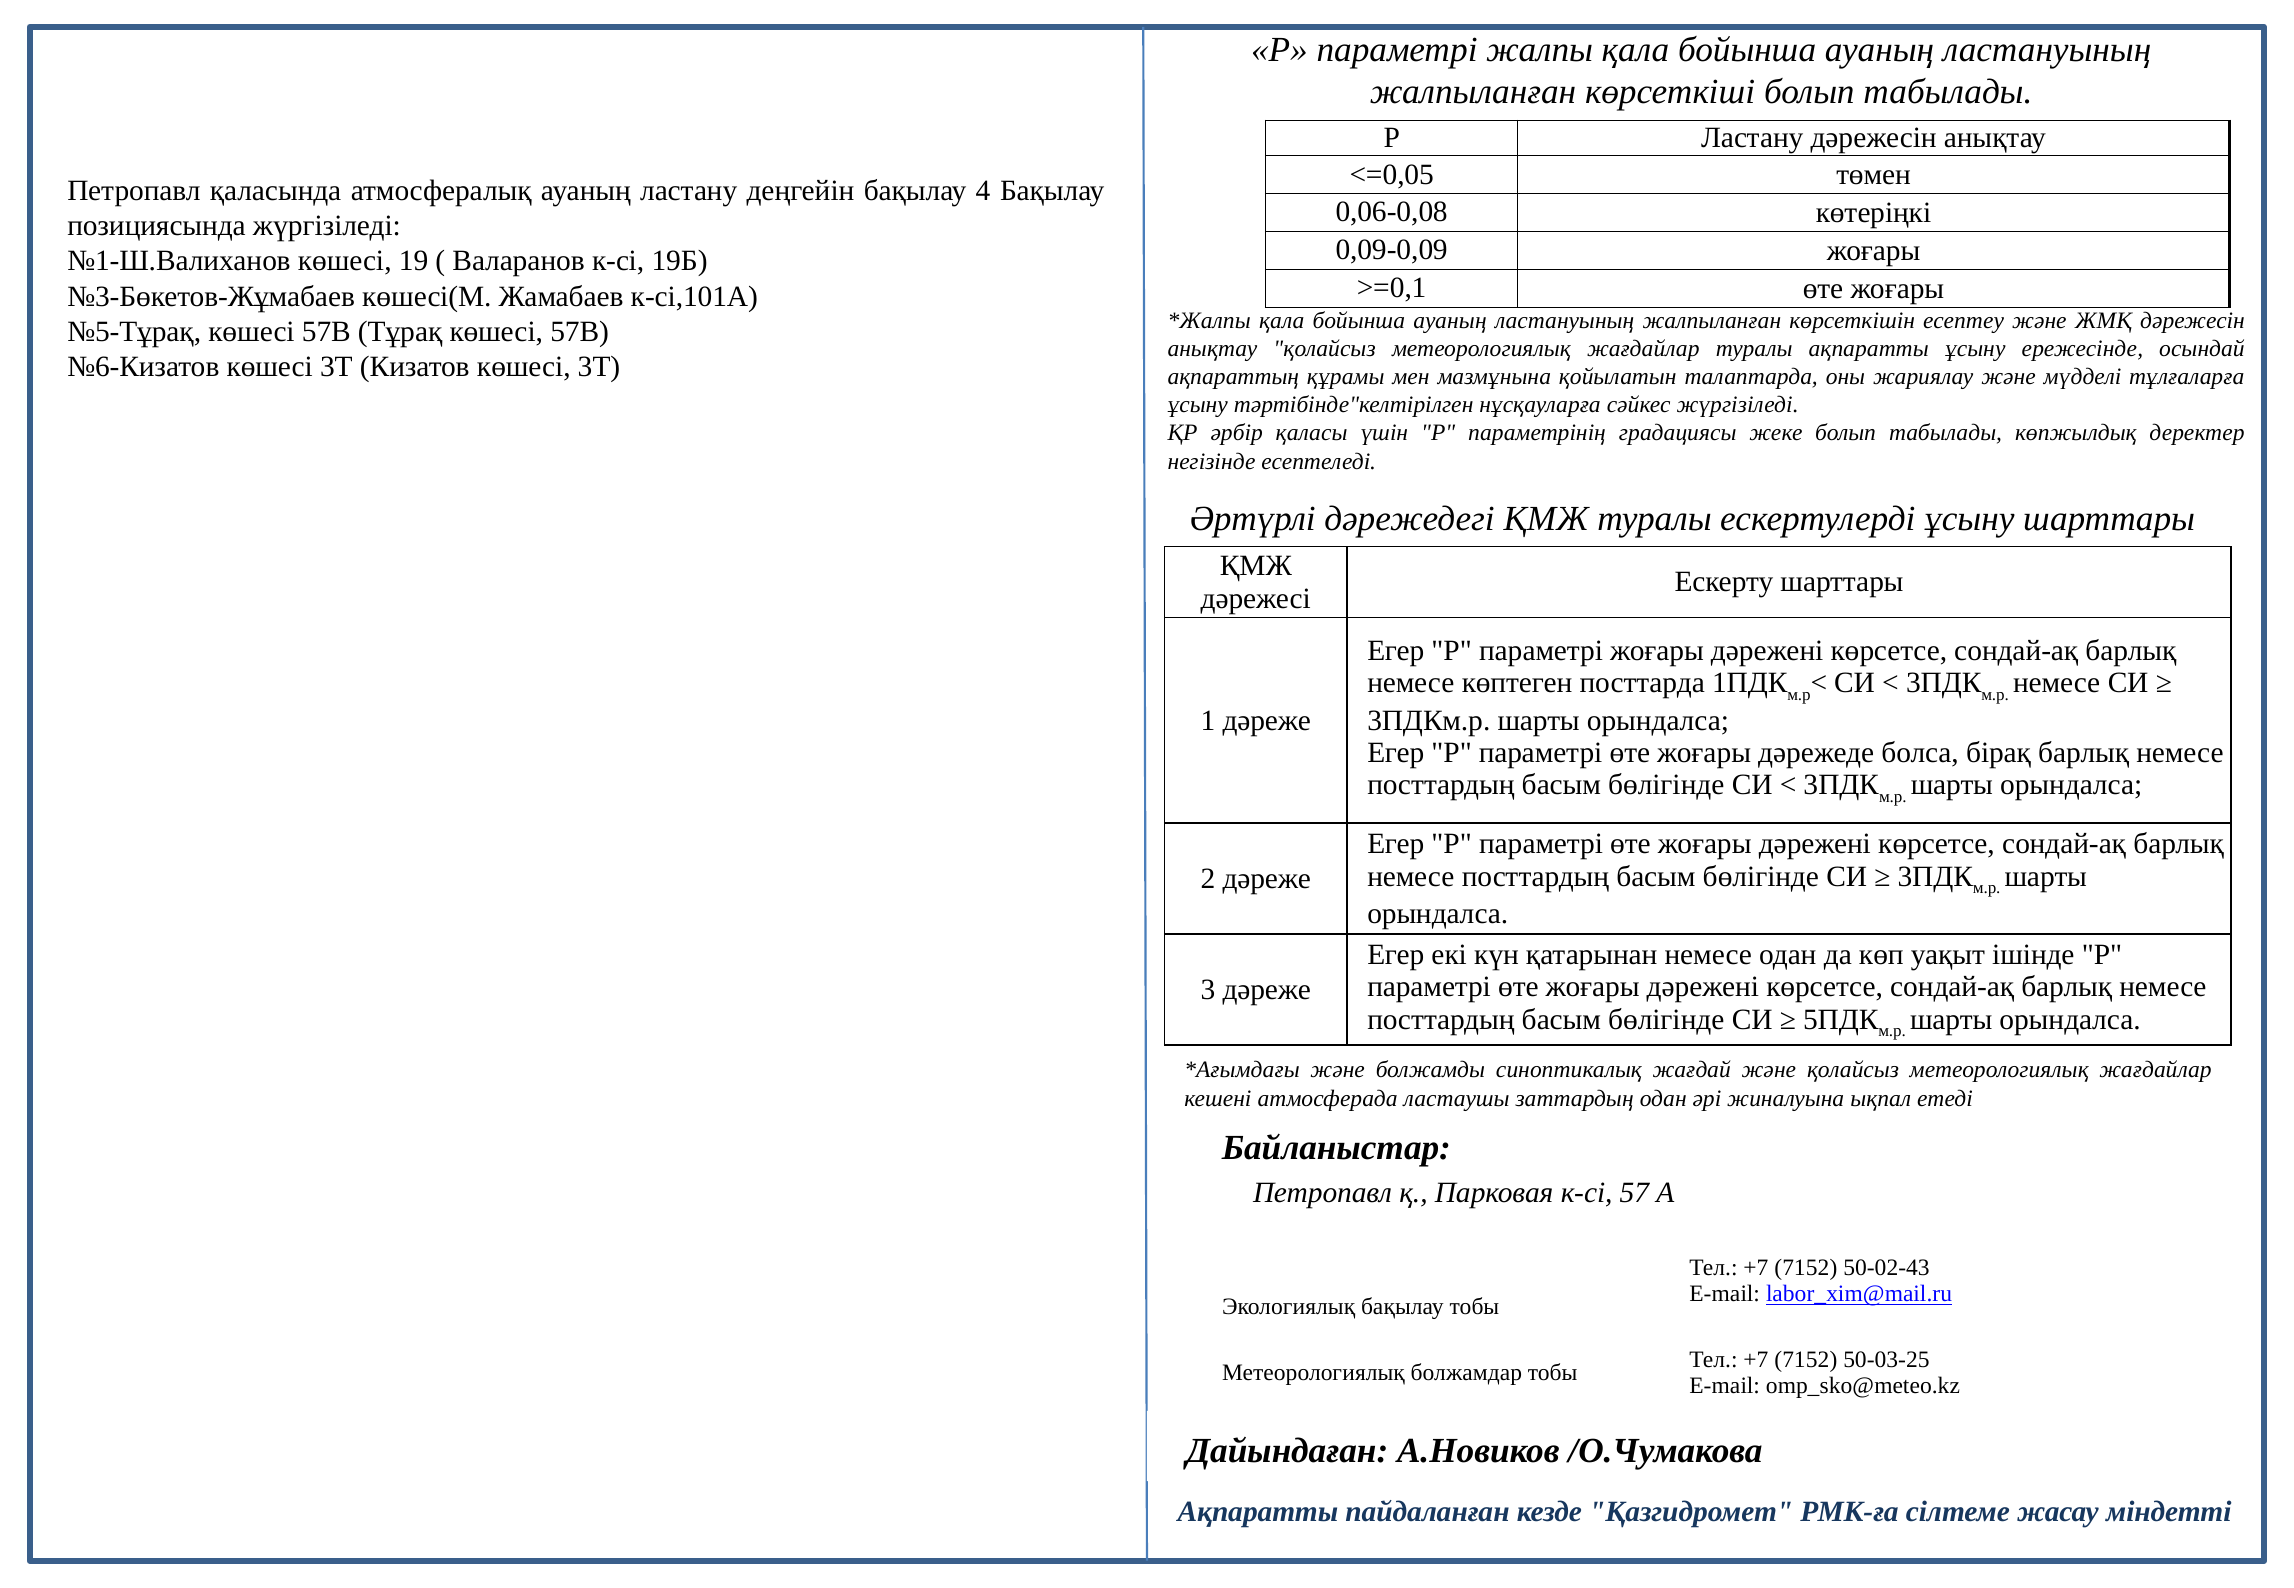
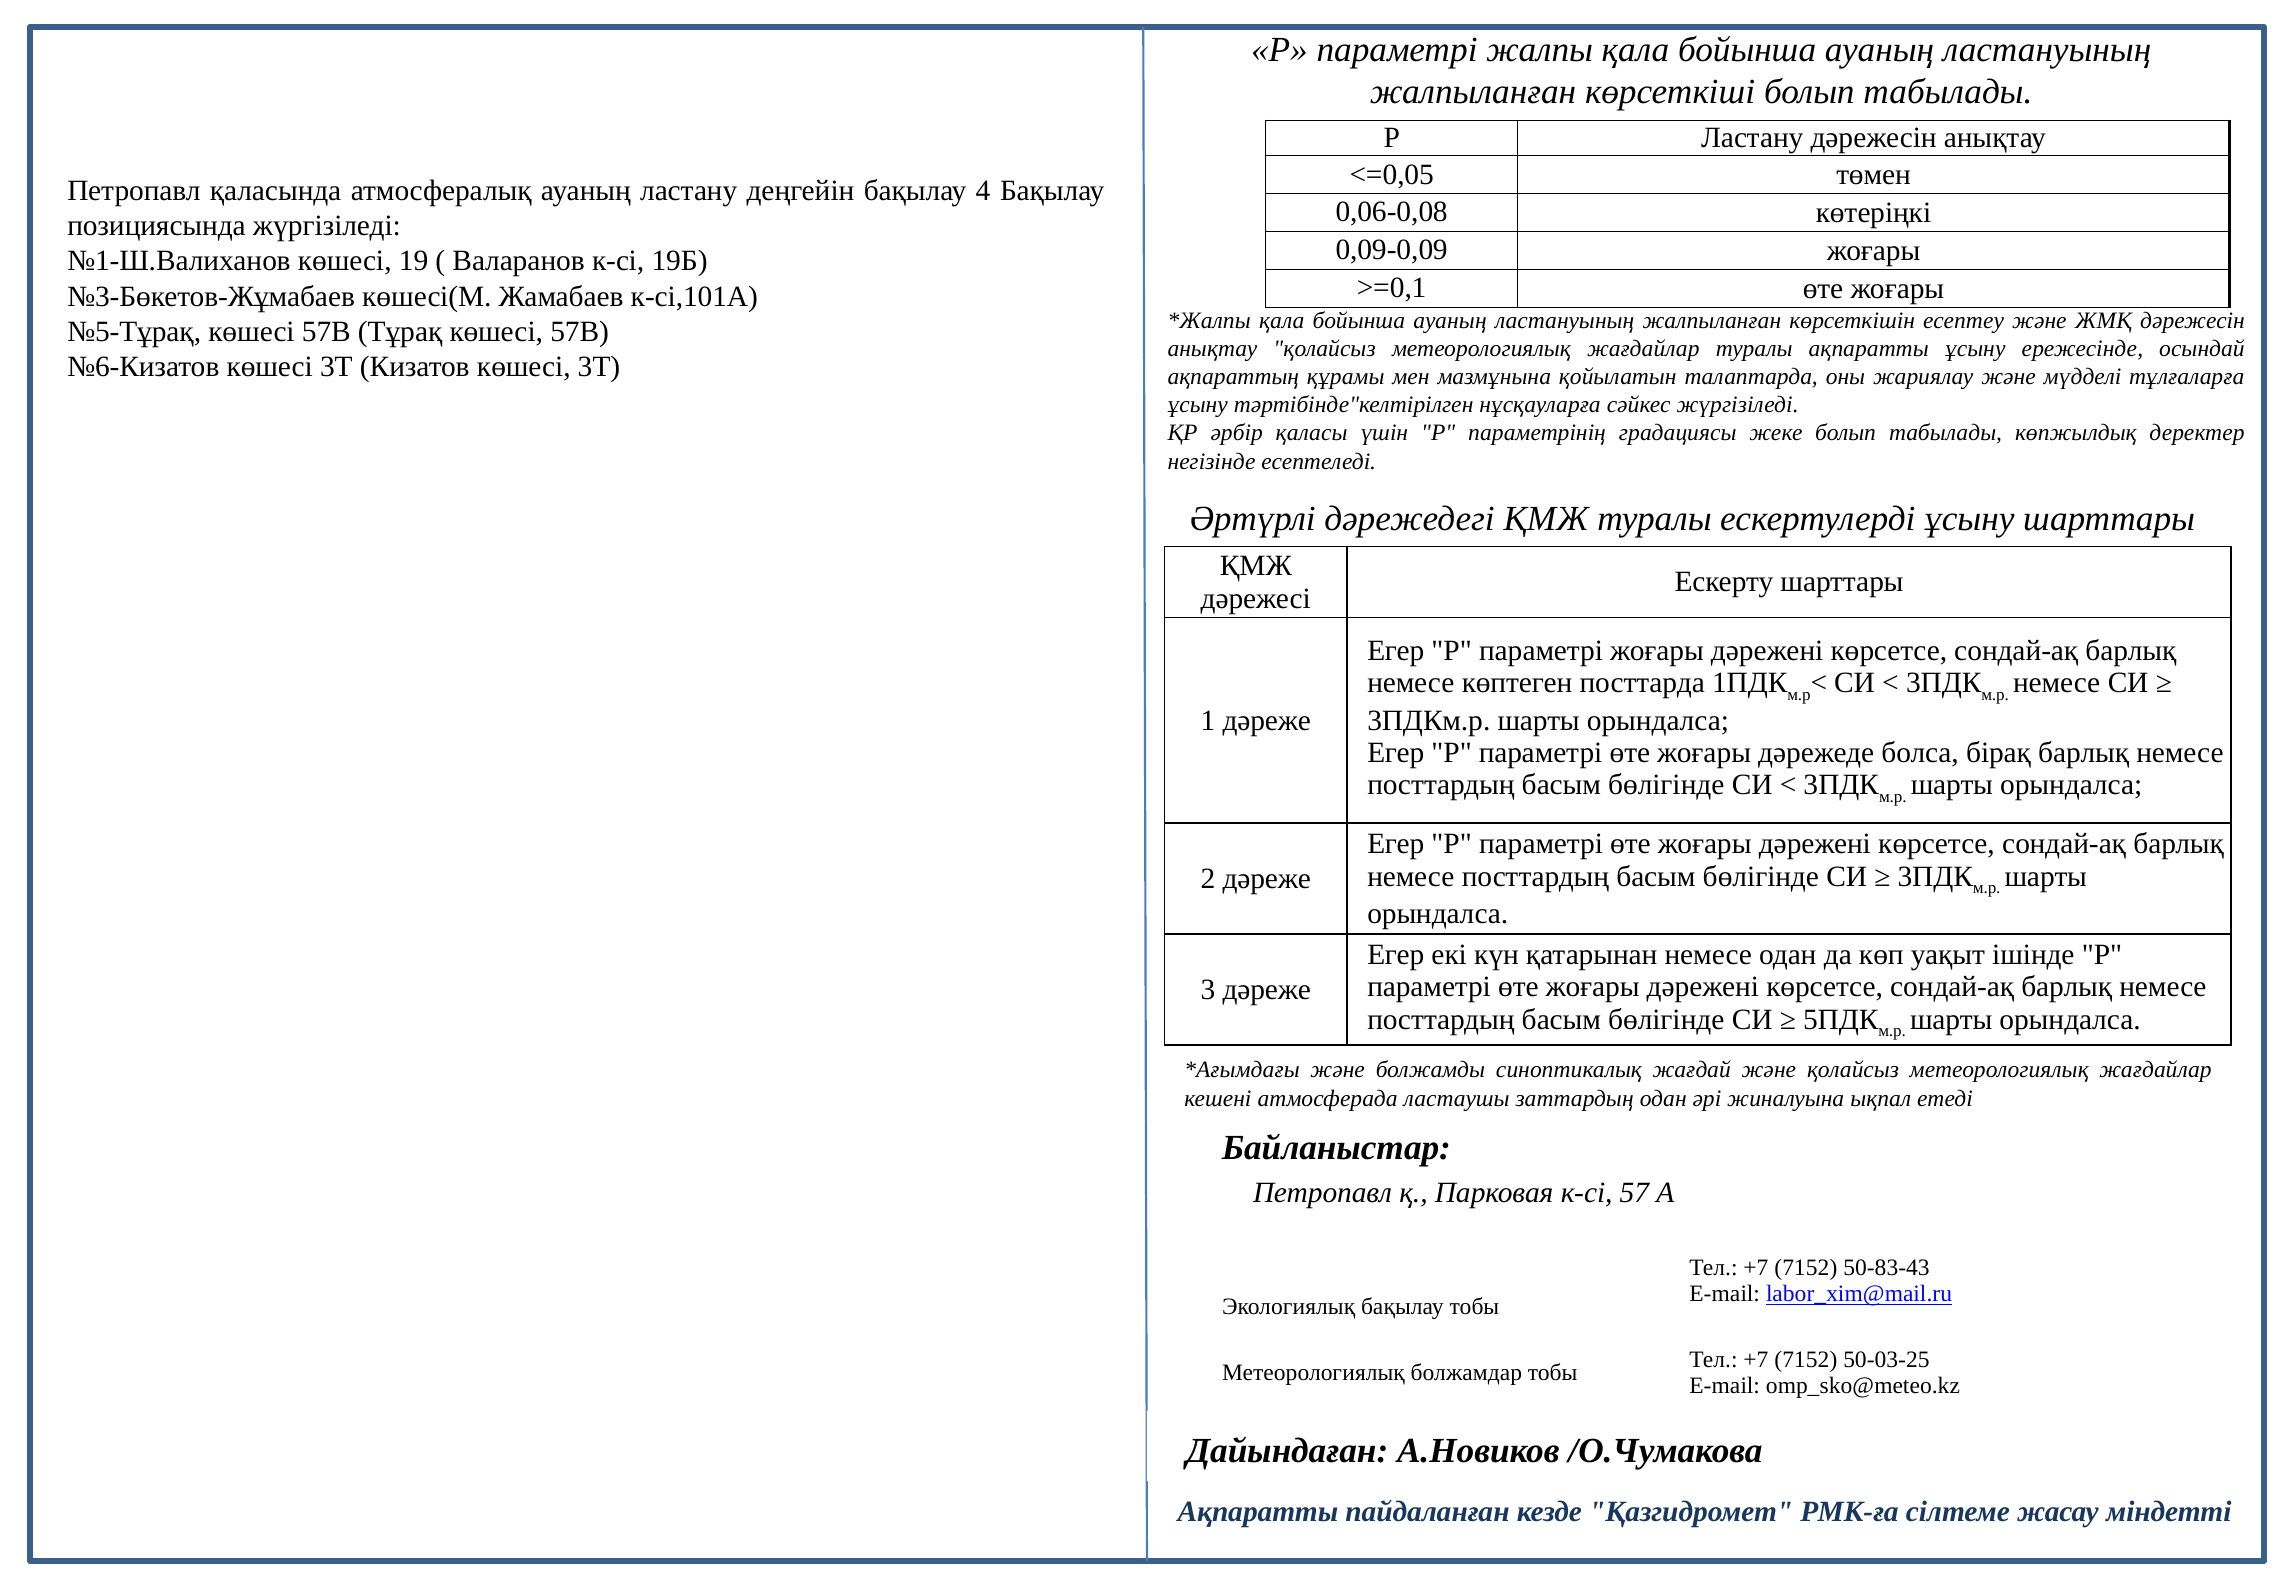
50-02-43: 50-02-43 -> 50-83-43 (1886, 1268)
